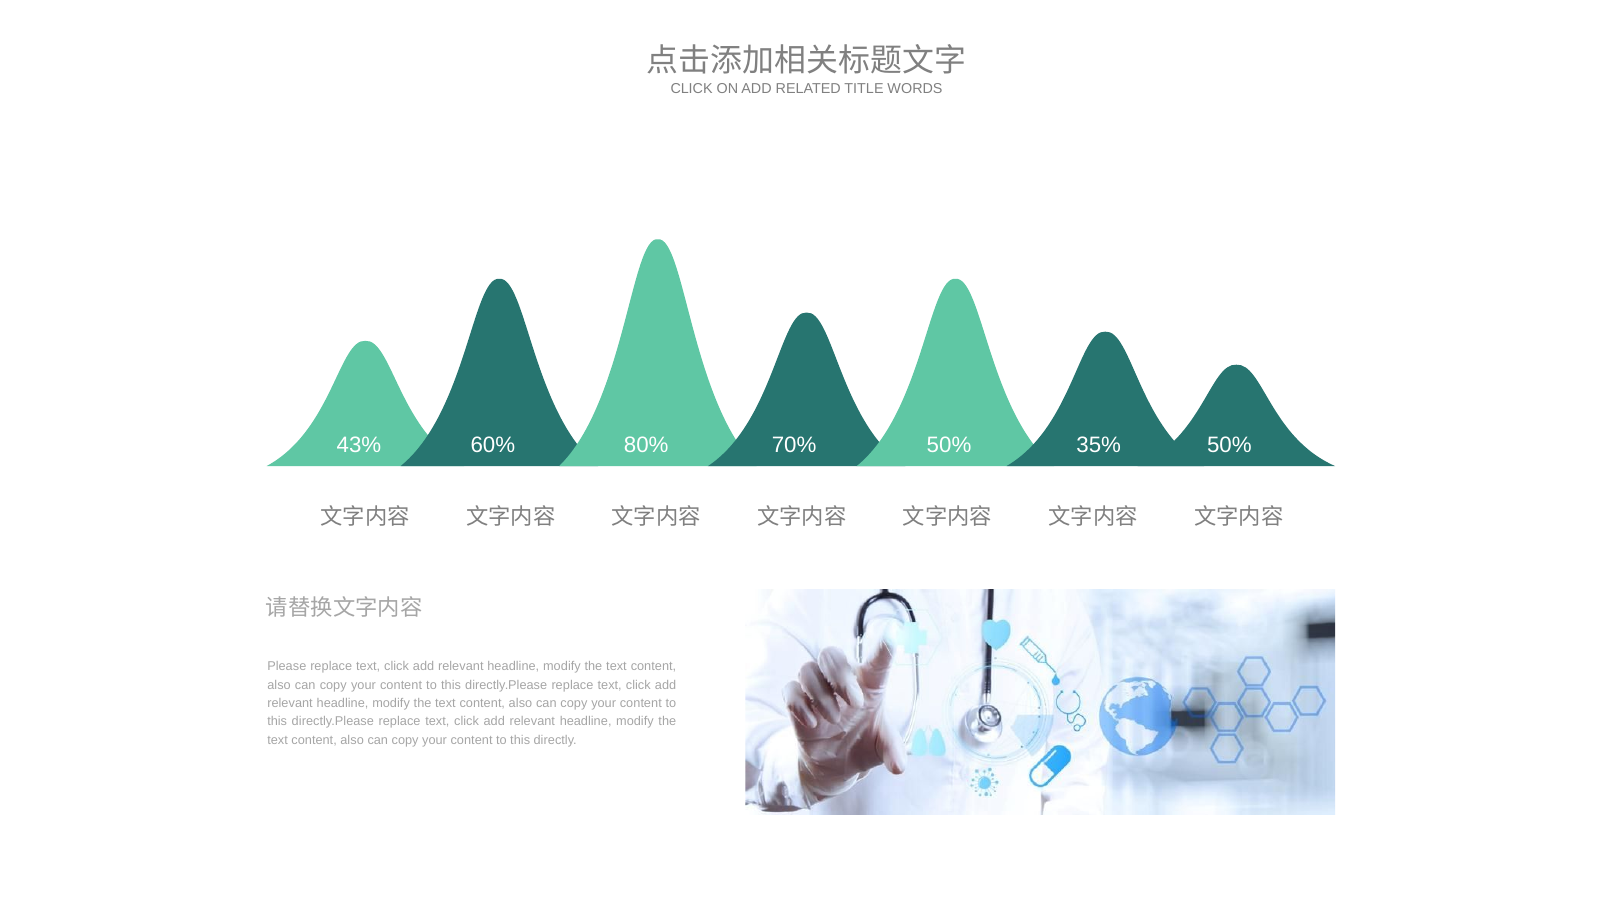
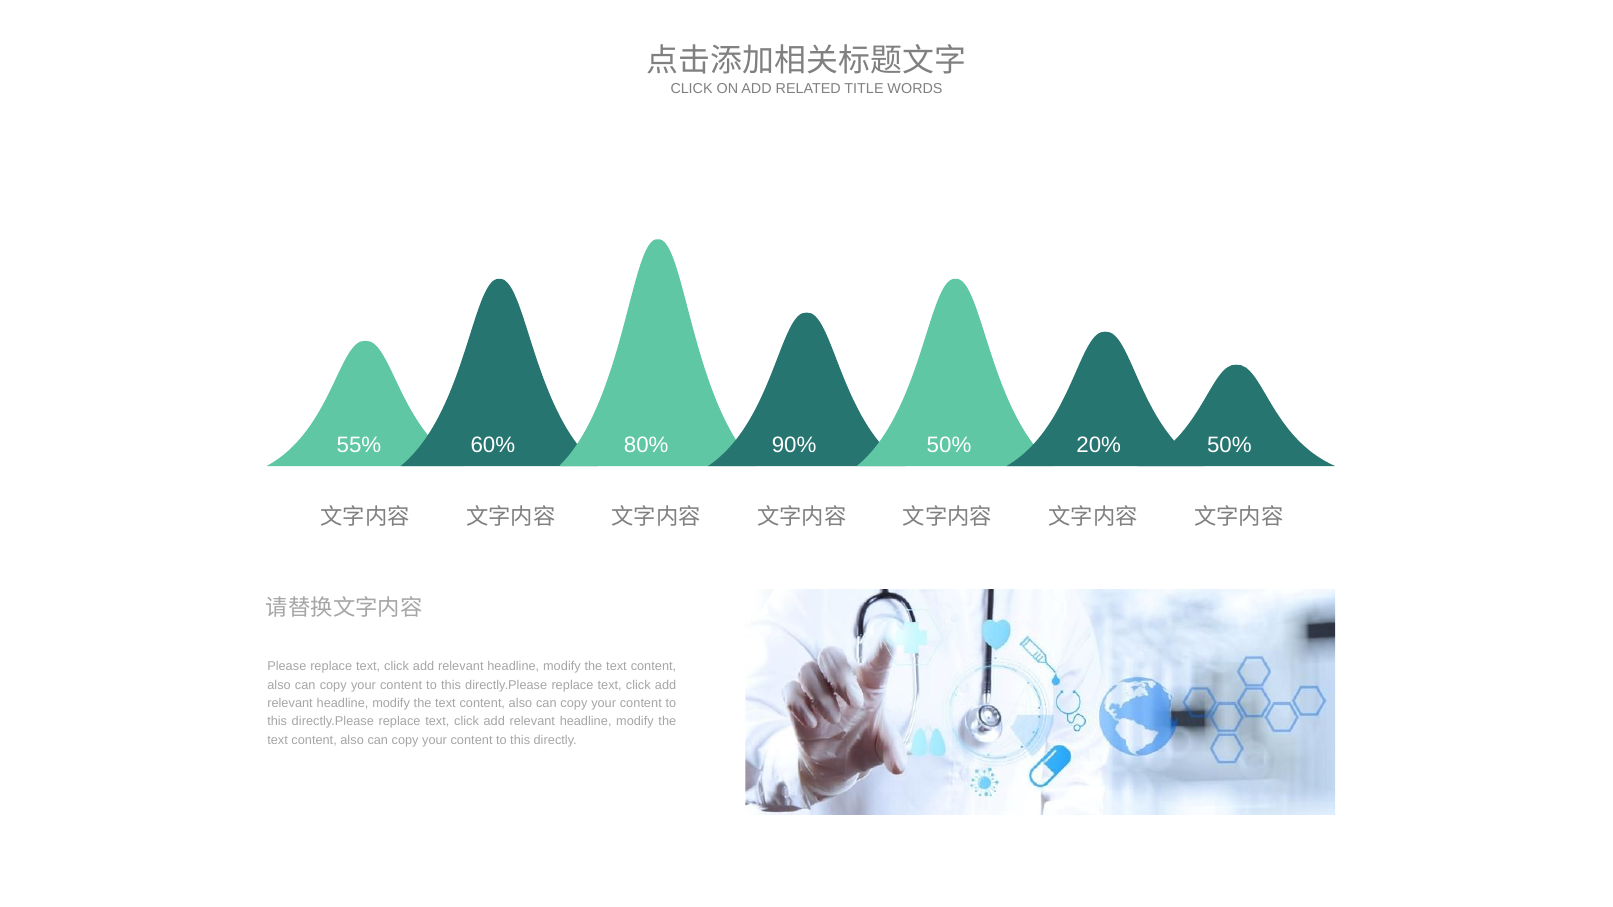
43%: 43% -> 55% (359, 445)
70%: 70% -> 90% (794, 445)
35%: 35% -> 20% (1099, 445)
